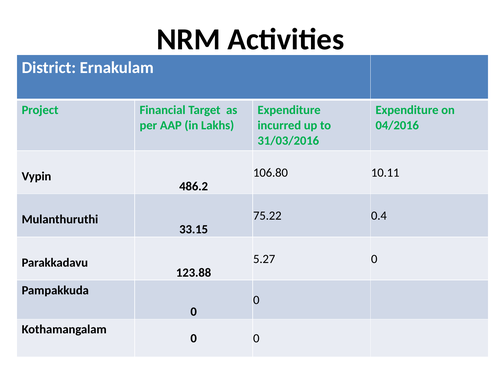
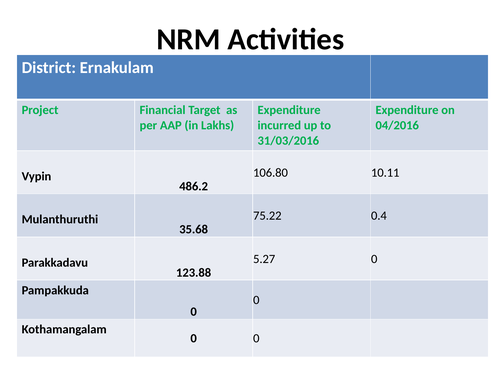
33.15: 33.15 -> 35.68 (194, 229)
